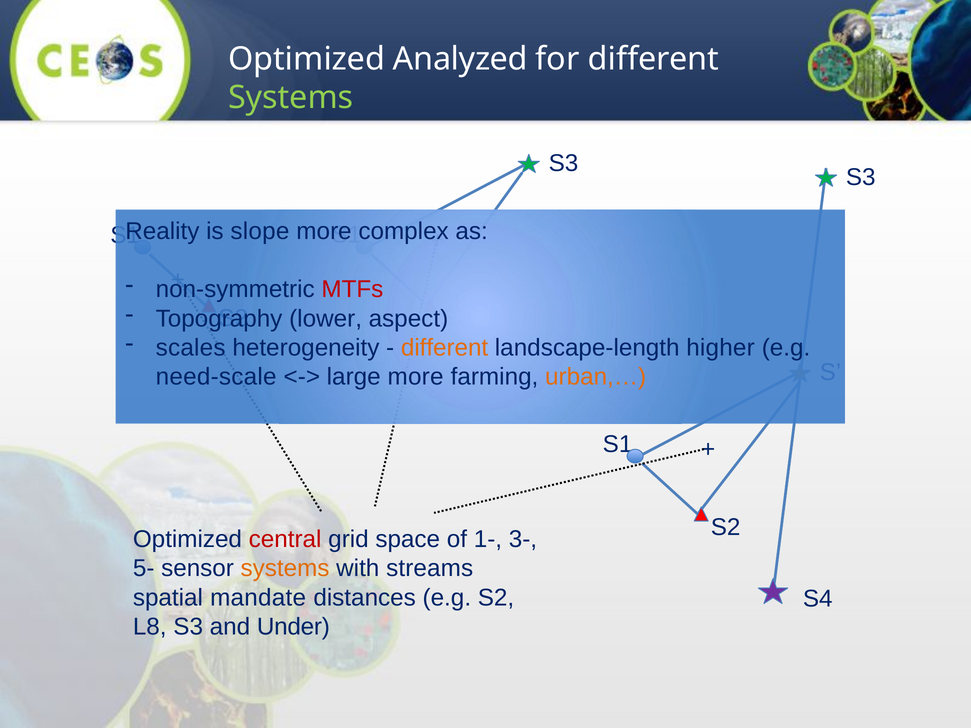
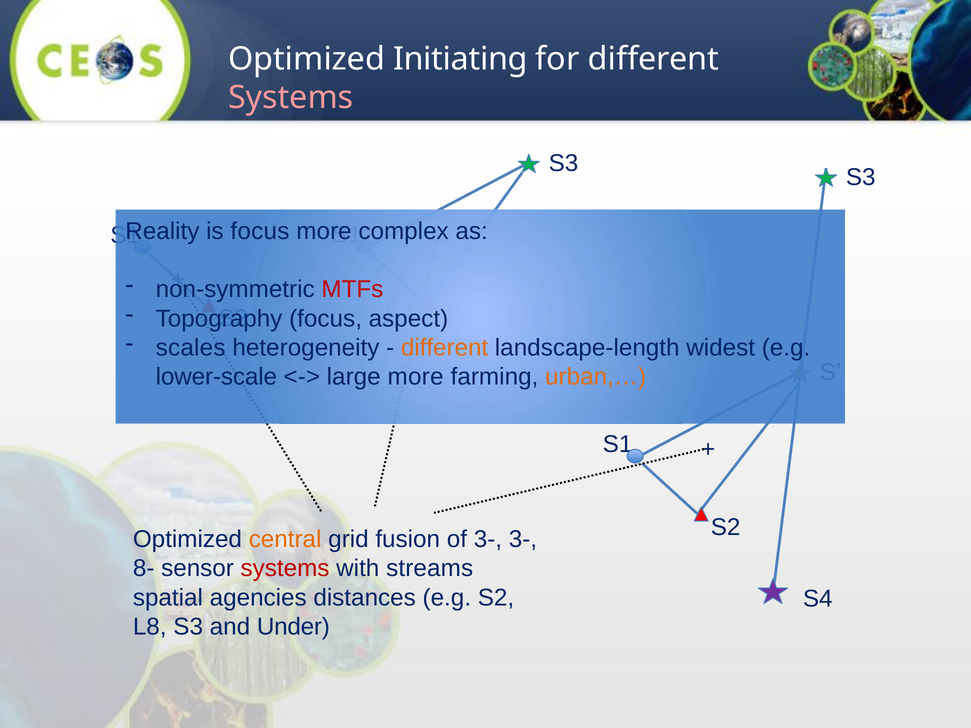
Analyzed: Analyzed -> Initiating (460, 59)
Systems colour: light green -> pink (291, 98)
is slope: slope -> focus (260, 231)
lower: lower -> focus (326, 319)
higher: higher -> widest (721, 348)
need-scale: need-scale -> lower-scale (216, 377)
central colour: red -> orange (285, 539)
space: space -> fusion (408, 539)
of 1-: 1- -> 3- (488, 539)
5-: 5- -> 8- (144, 569)
systems colour: orange -> red (285, 569)
mandate: mandate -> agencies (258, 598)
